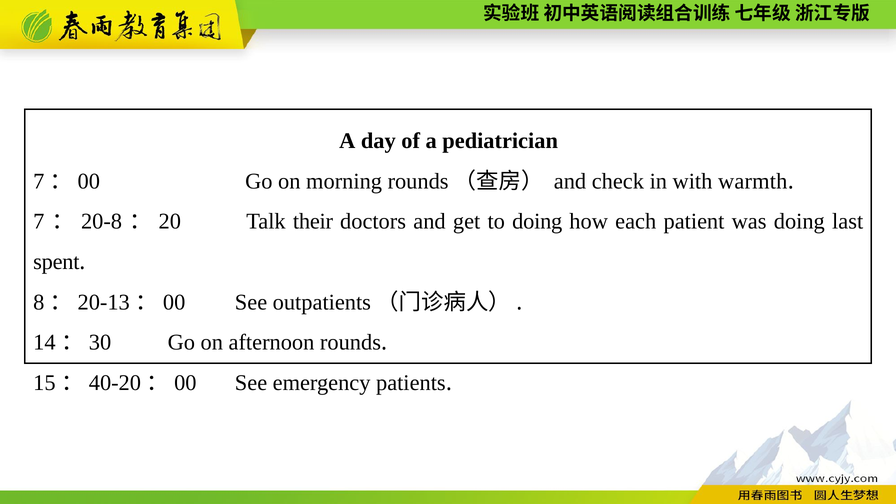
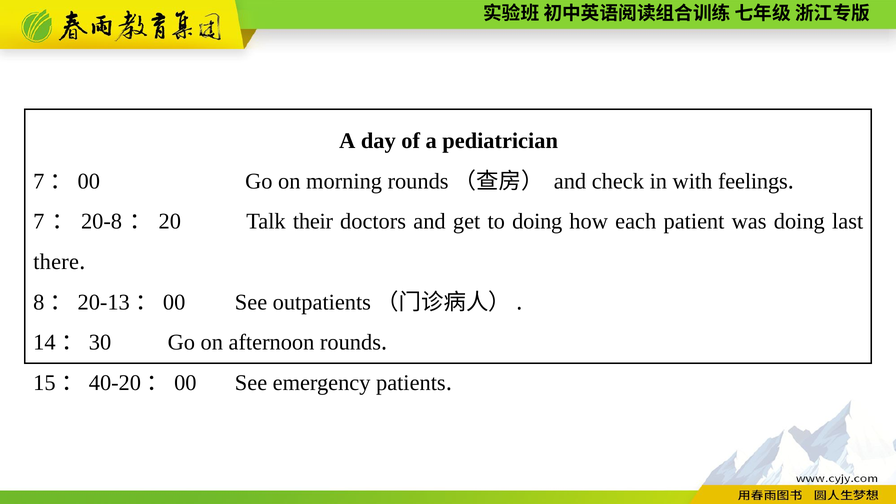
warmth: warmth -> feelings (753, 181)
spent: spent -> there (56, 262)
